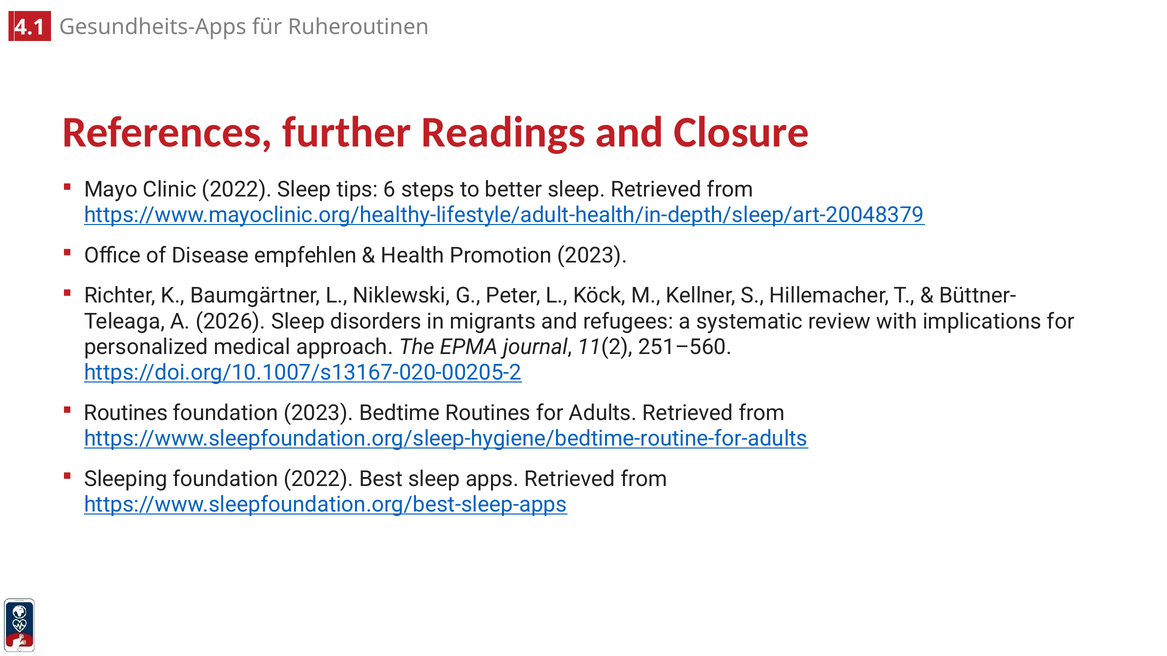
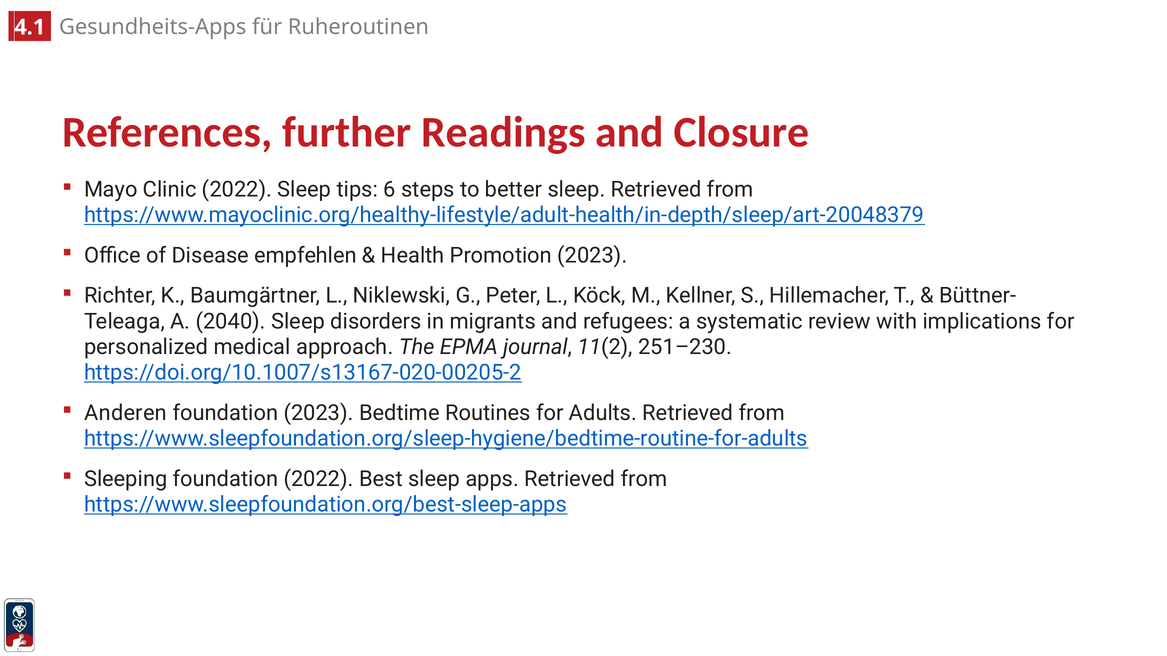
2026: 2026 -> 2040 (231, 322)
251–560: 251–560 -> 251–230 (685, 347)
Routines: Routines -> Anderen (126, 413)
